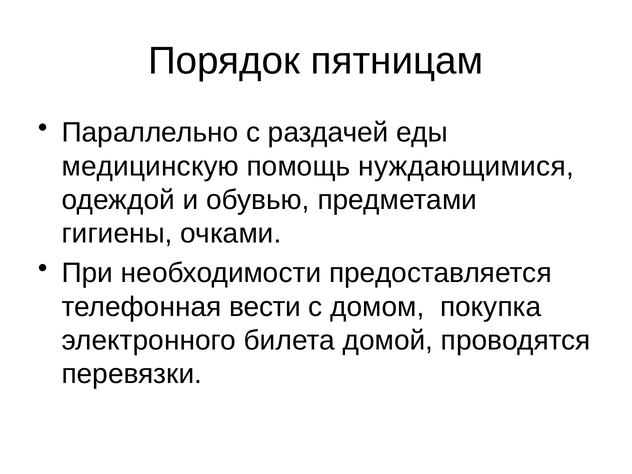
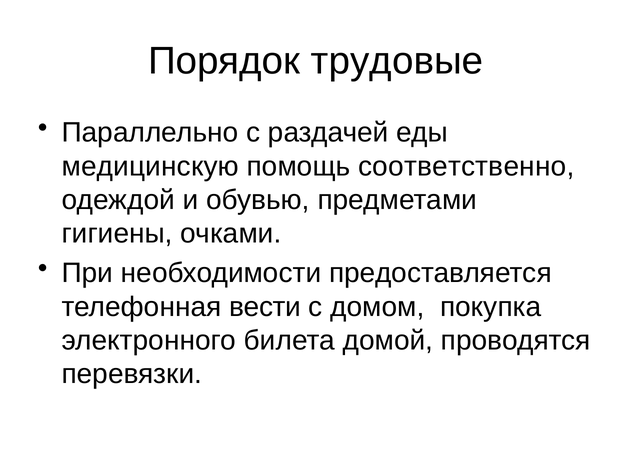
пятницам: пятницам -> трудовые (397, 61)
нуждающимися: нуждающимися -> соответственно (466, 166)
